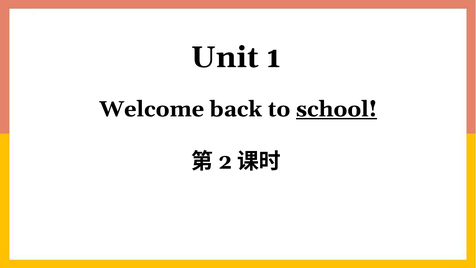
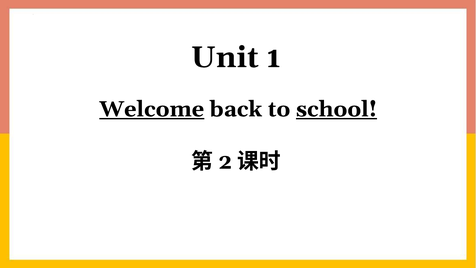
Welcome underline: none -> present (152, 109)
